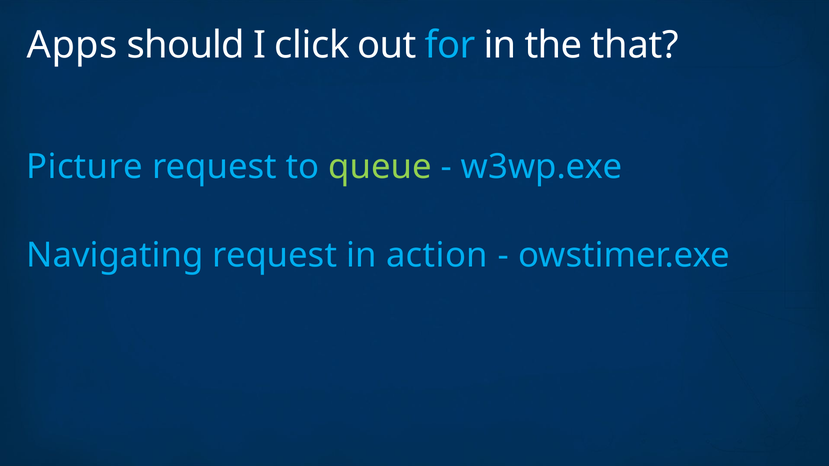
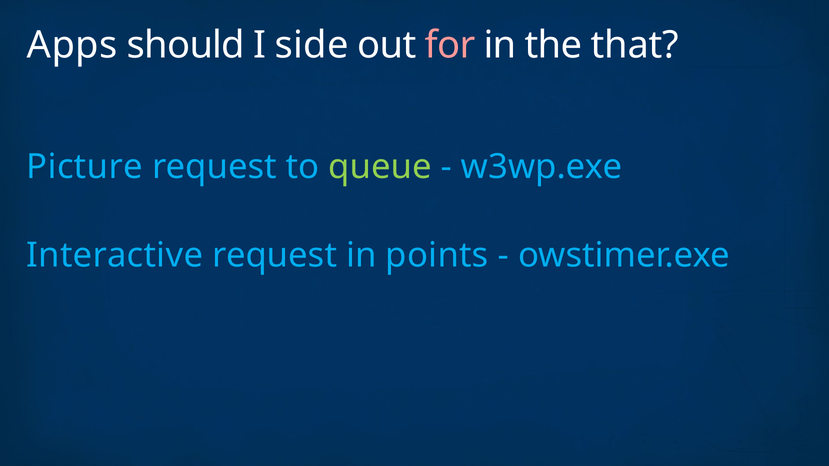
click: click -> side (312, 45)
for colour: light blue -> pink (450, 45)
Navigating: Navigating -> Interactive (115, 256)
action: action -> points (437, 256)
